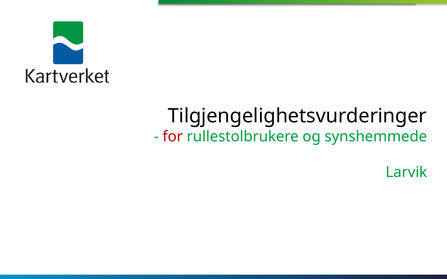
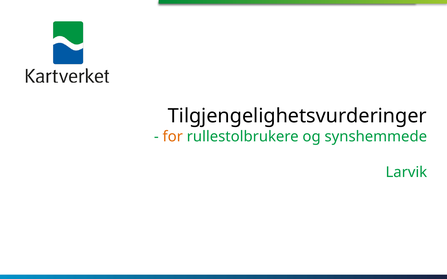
for colour: red -> orange (173, 137)
